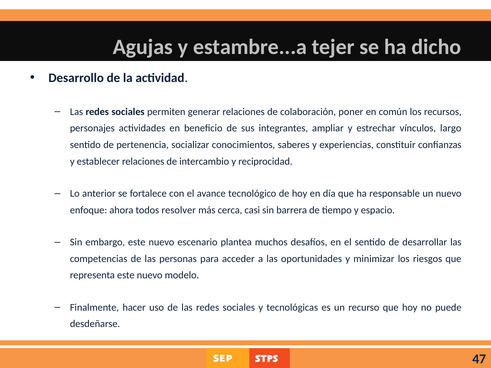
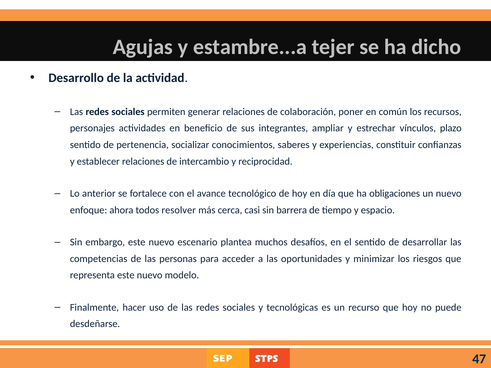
largo: largo -> plazo (451, 128)
responsable: responsable -> obligaciones (395, 194)
